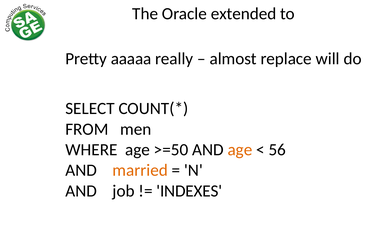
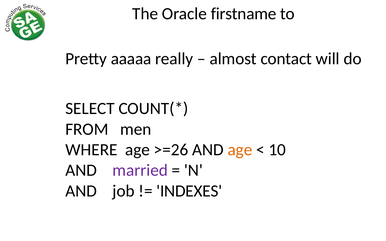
extended: extended -> firstname (244, 14)
replace: replace -> contact (286, 59)
>=50: >=50 -> >=26 (171, 150)
56: 56 -> 10 (277, 150)
married colour: orange -> purple (140, 170)
